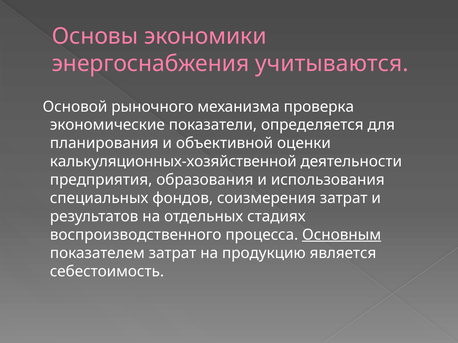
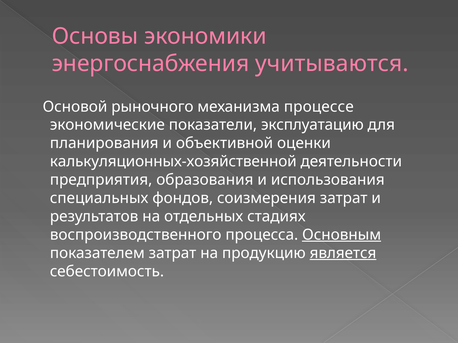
проверка: проверка -> процессе (319, 107)
определяется: определяется -> эксплуатацию (312, 125)
является underline: none -> present (343, 253)
